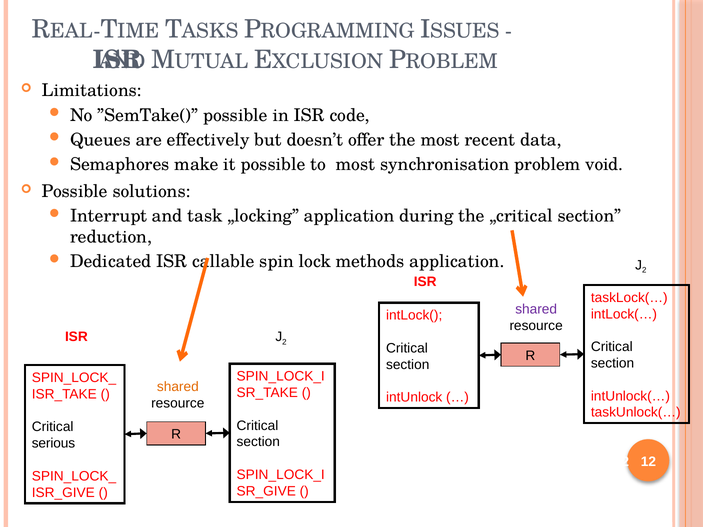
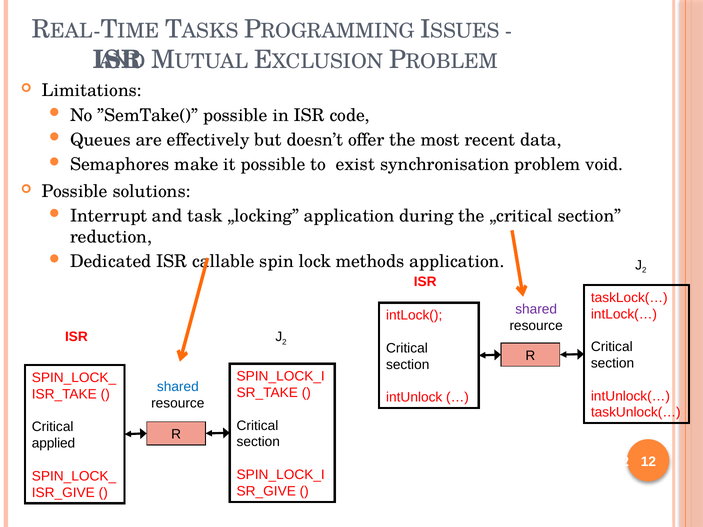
to most: most -> exist (355, 164)
shared colour: orange -> blue (178, 387)
serious: serious -> applied (53, 444)
